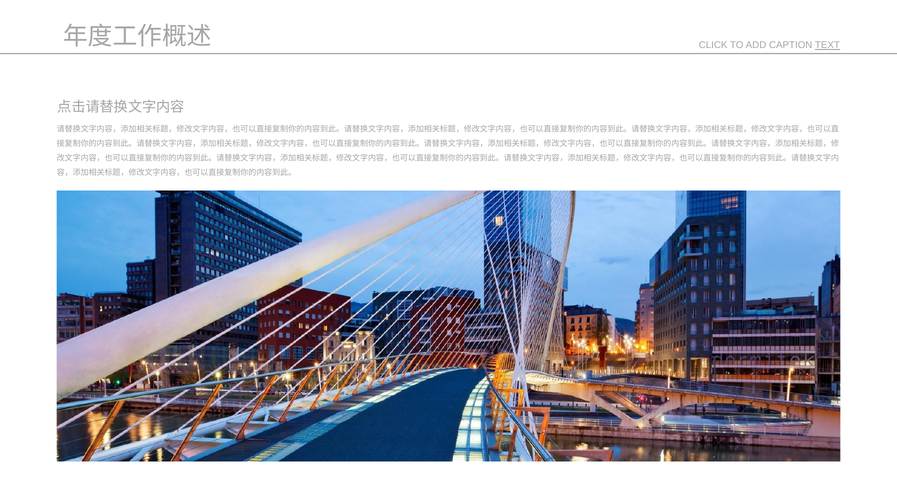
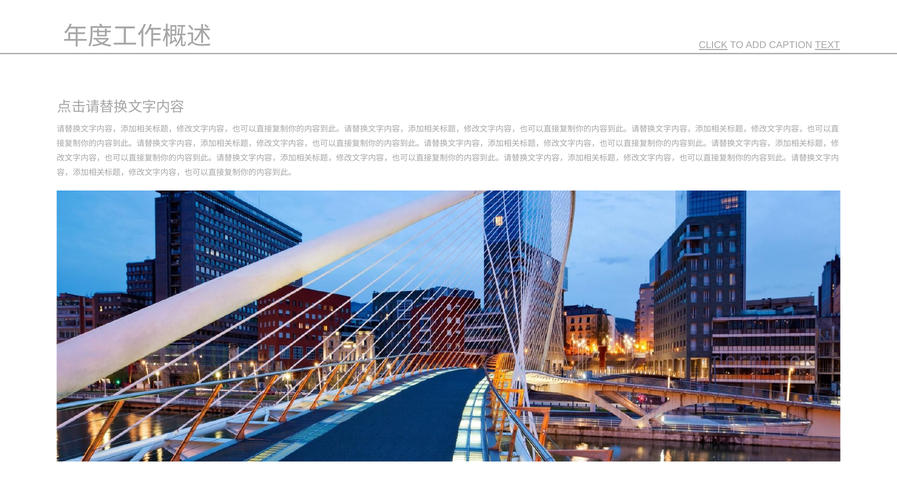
CLICK underline: none -> present (713, 45)
